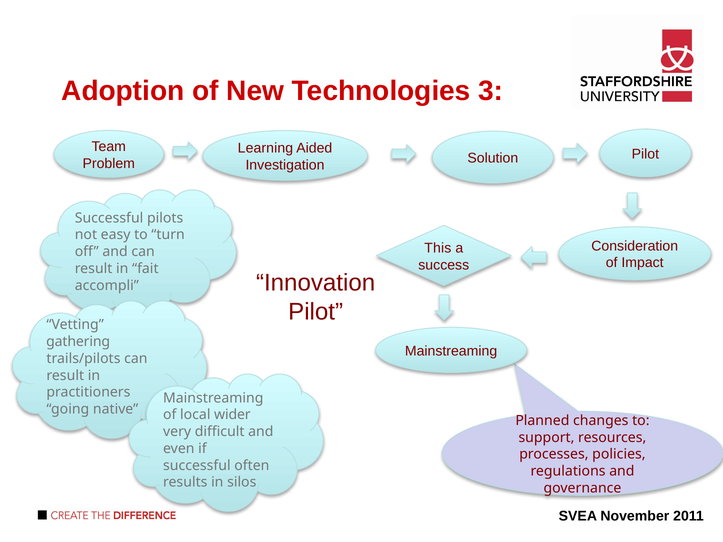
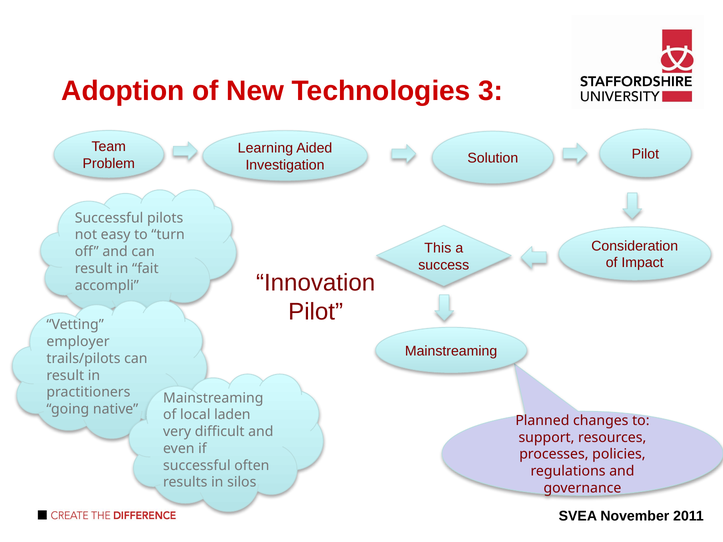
gathering: gathering -> employer (78, 342)
wider: wider -> laden (232, 415)
